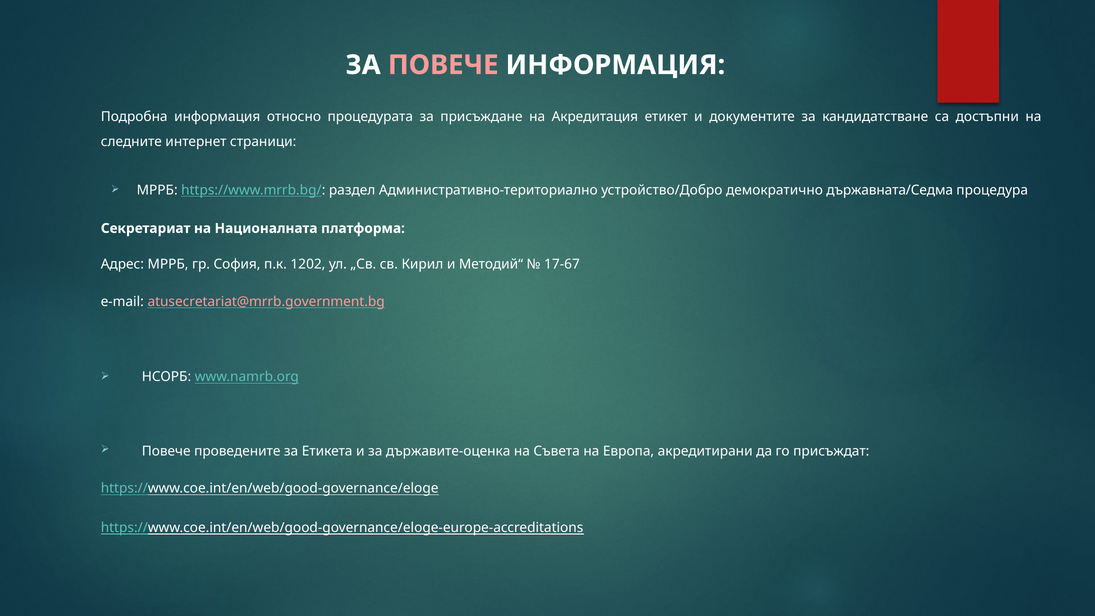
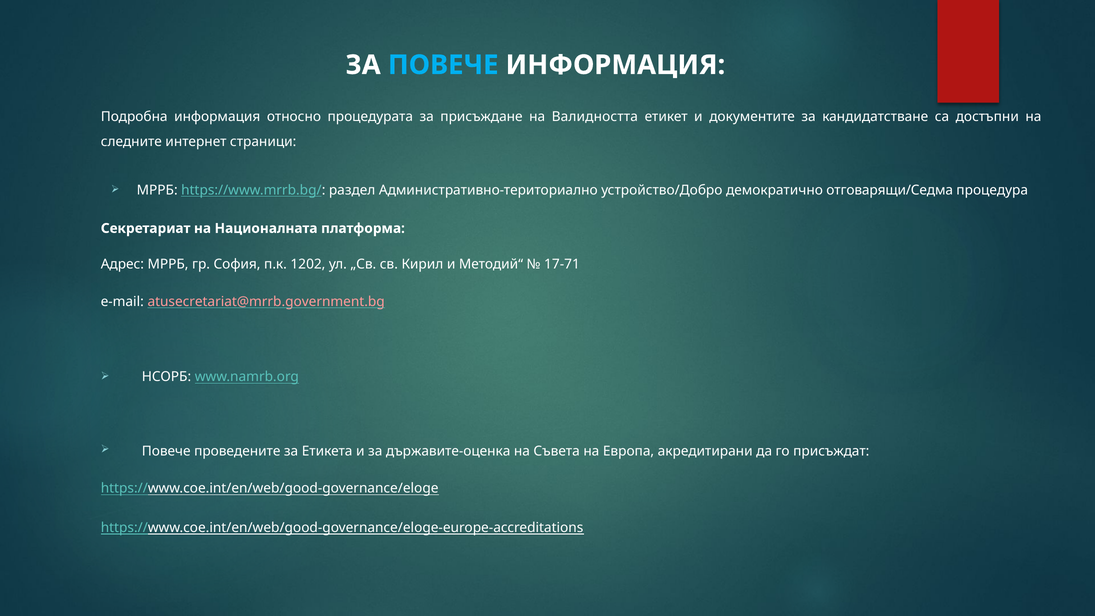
ПОВЕЧЕ colour: pink -> light blue (443, 65)
Акредитация: Акредитация -> Валидността (595, 117)
държавната/Седма: държавната/Седма -> отговарящи/Седма (890, 190)
17-67: 17-67 -> 17-71 (562, 264)
